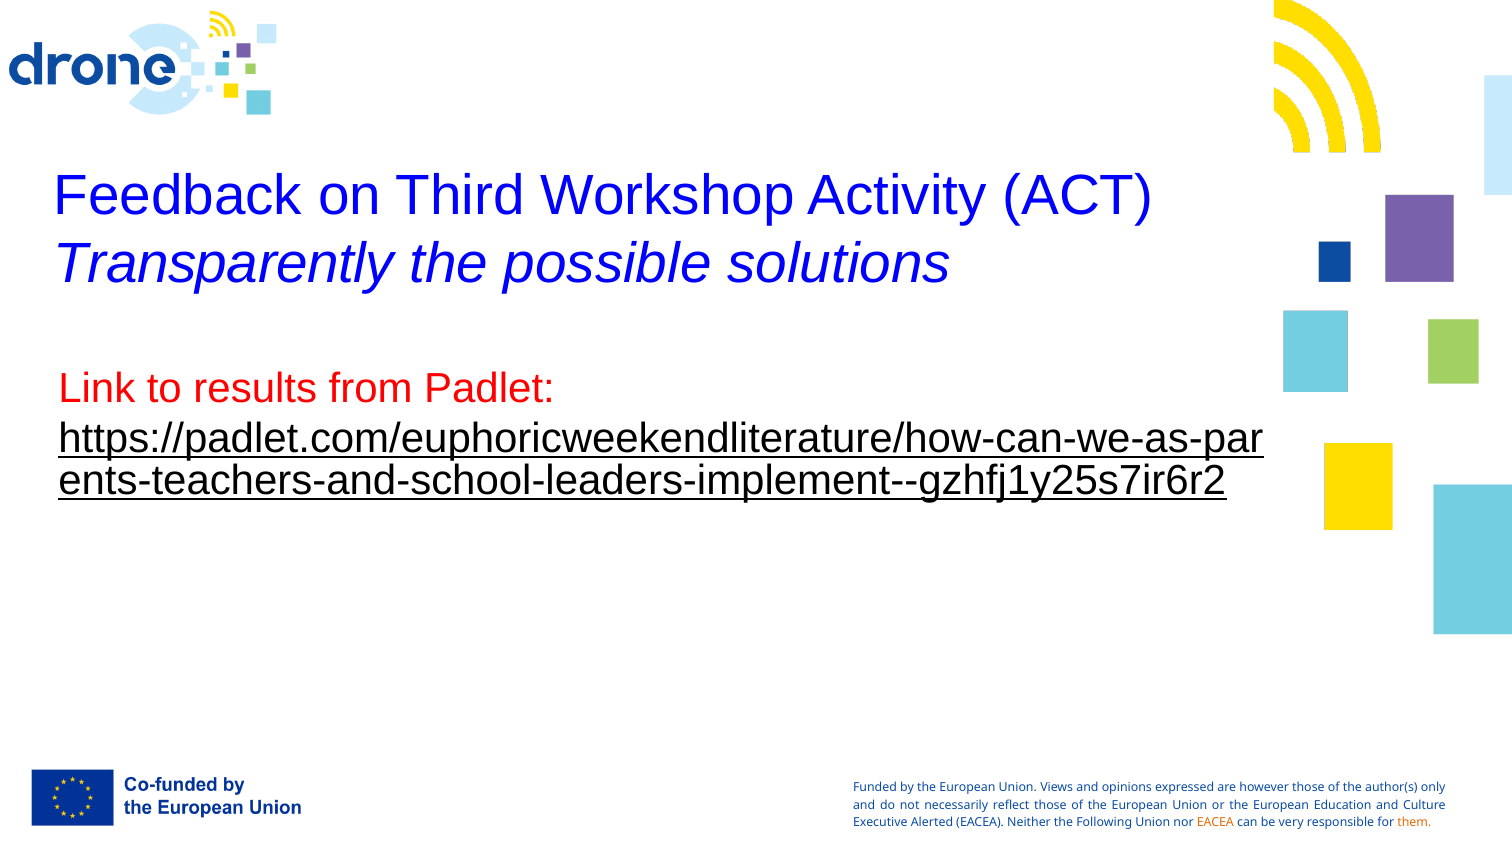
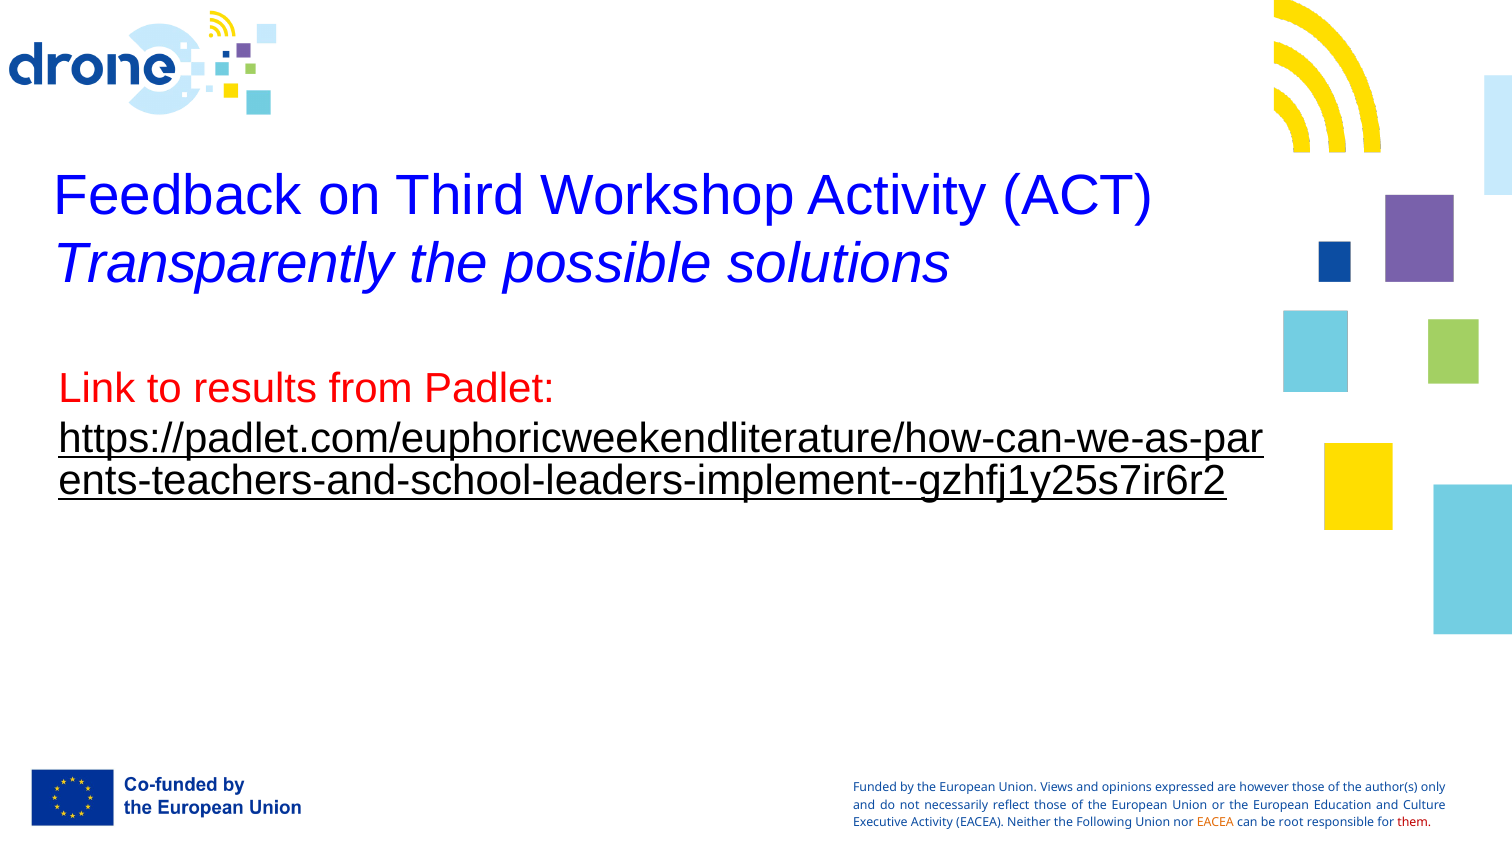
Executive Alerted: Alerted -> Activity (932, 822)
very: very -> root (1291, 822)
them colour: orange -> red (1414, 822)
